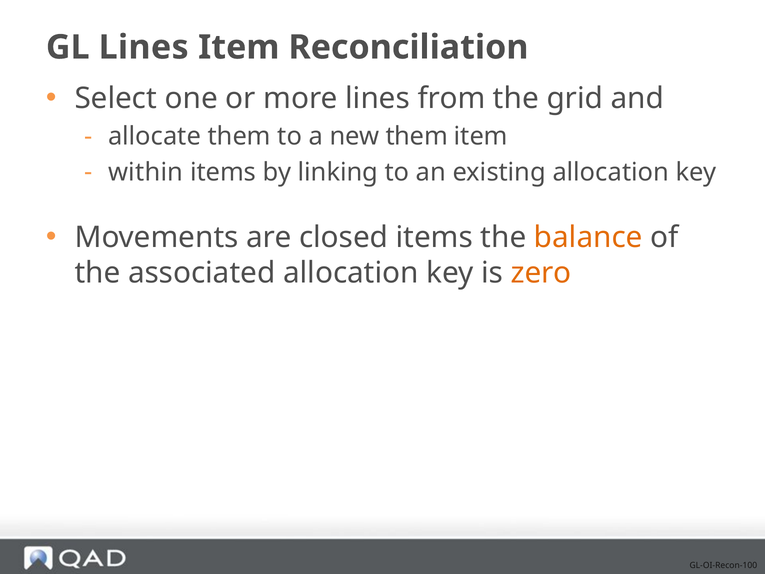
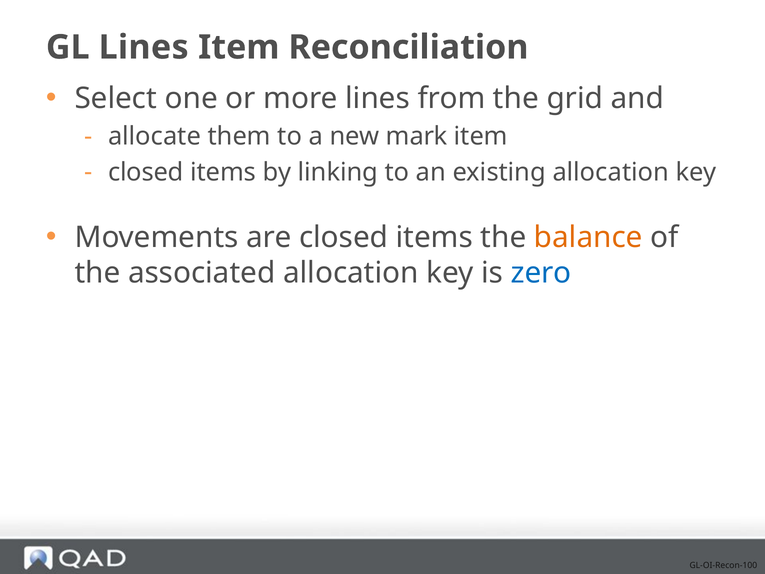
new them: them -> mark (417, 136)
within: within -> closed (146, 172)
zero colour: orange -> blue (541, 273)
